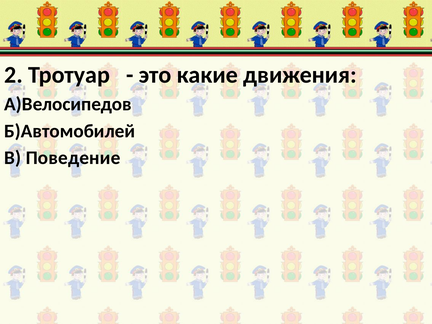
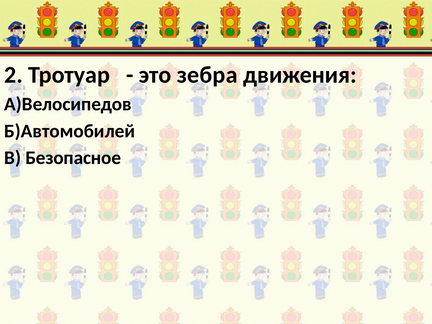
какие: какие -> зебра (207, 75)
Поведение: Поведение -> Безопасное (73, 158)
